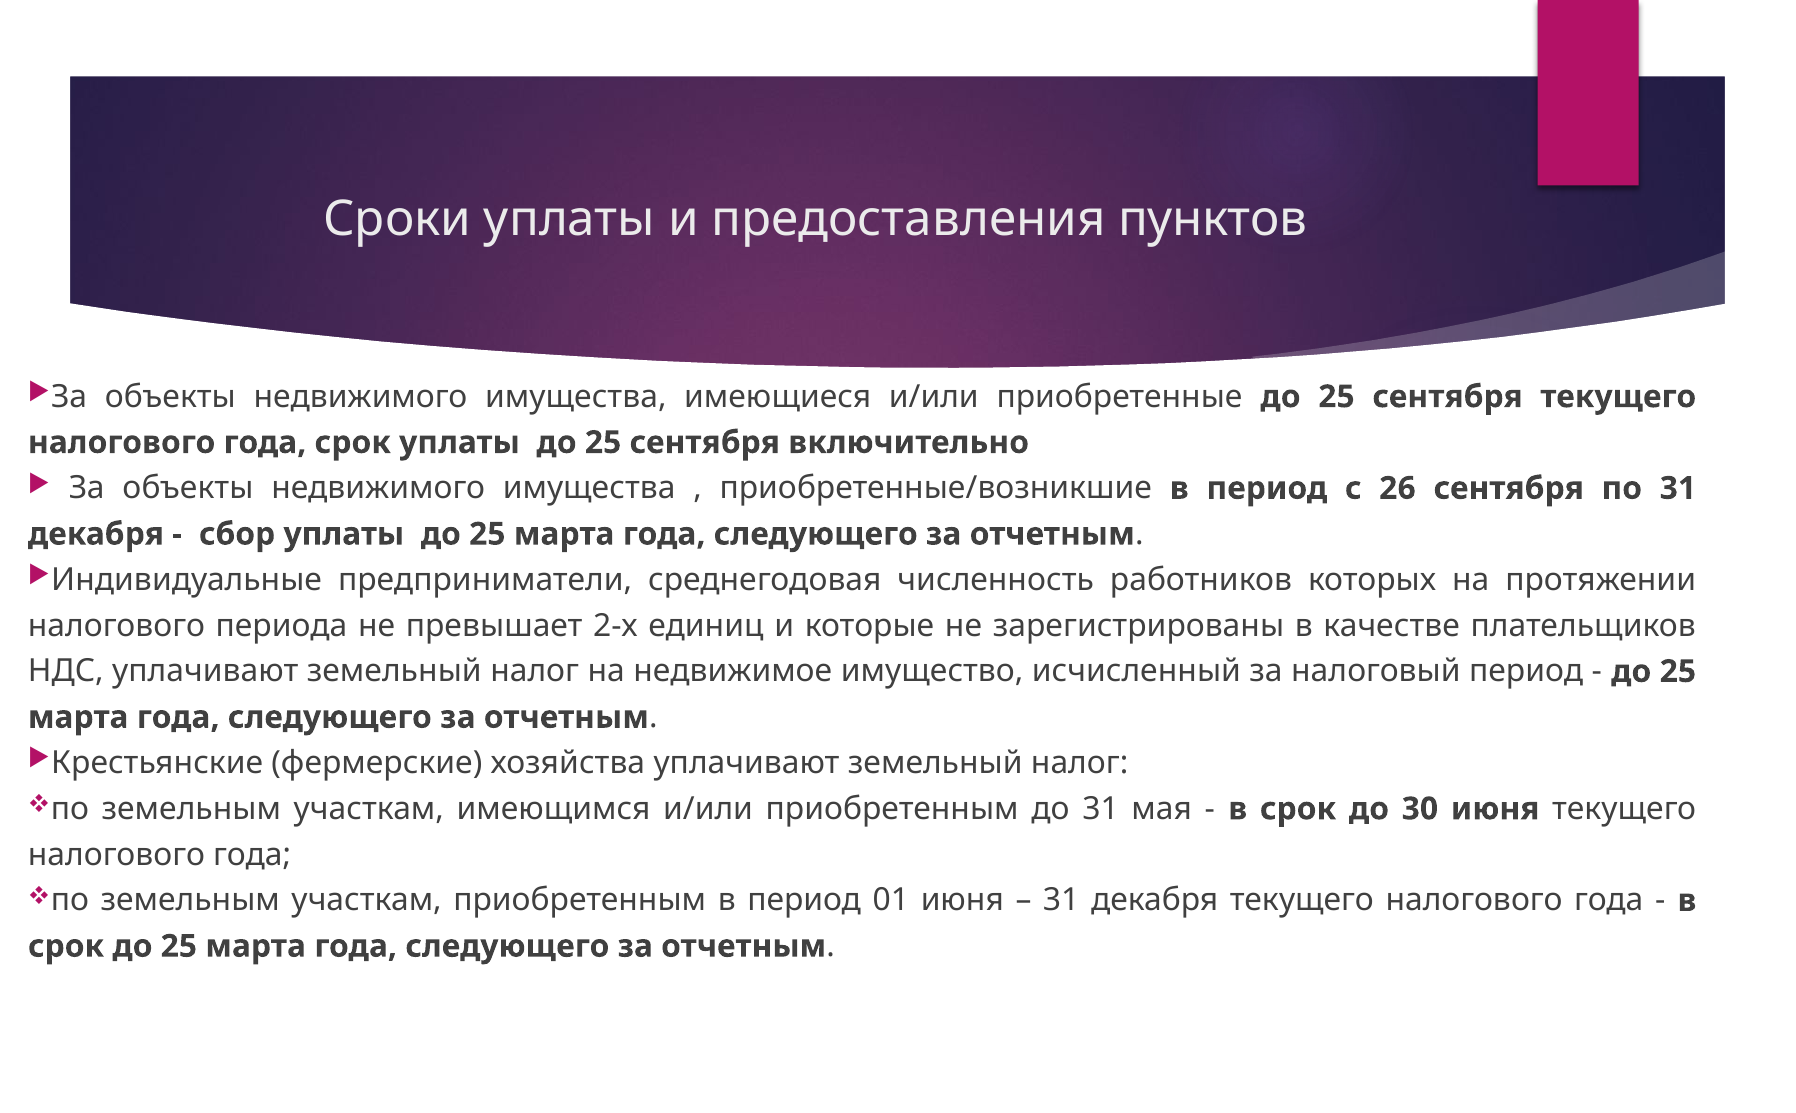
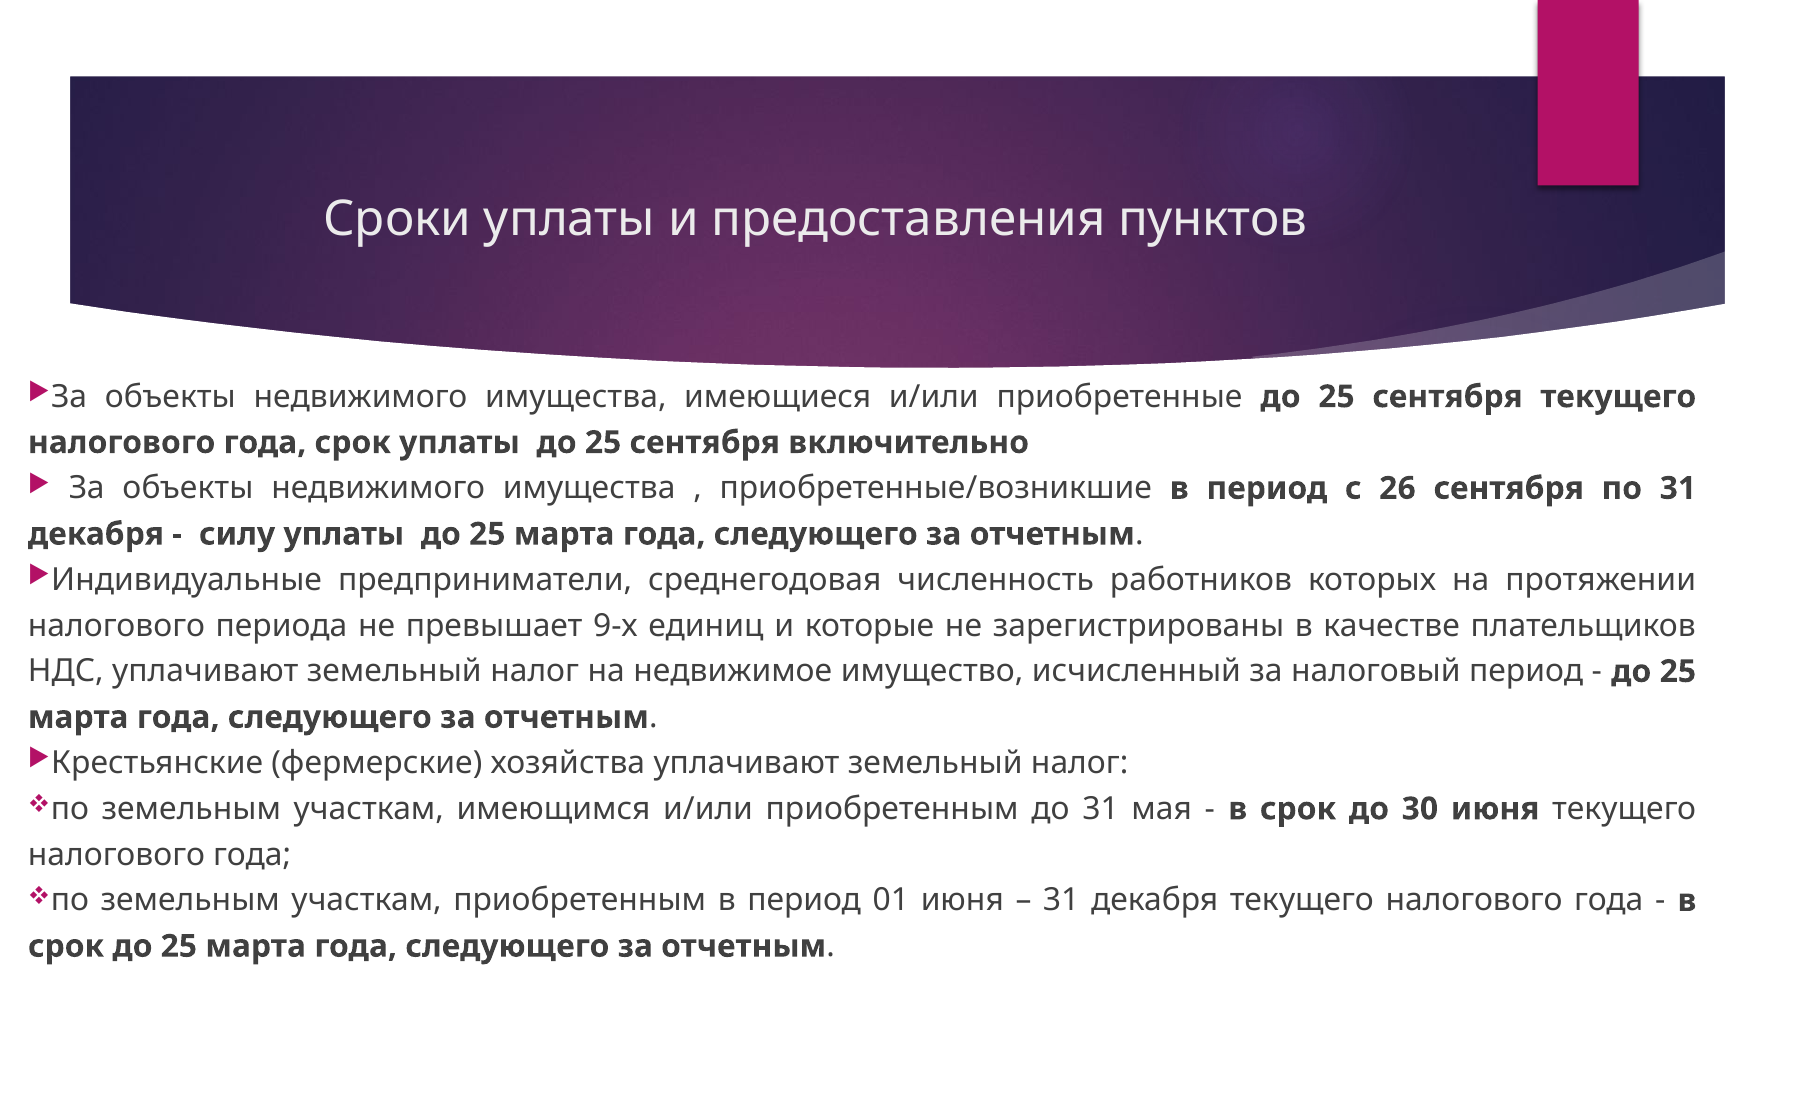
сбор: сбор -> силу (237, 534)
2-х: 2-х -> 9-х (615, 626)
